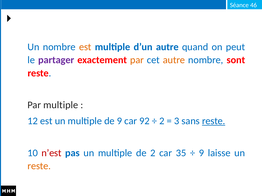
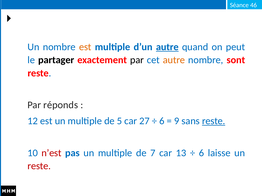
autre underline: none -> present (167, 47)
partager colour: purple -> black (56, 60)
par colour: orange -> black (137, 60)
Par multiple: multiple -> réponds (61, 105)
de 9: 9 -> 5 (120, 121)
92: 92 -> 27 (144, 121)
2: 2 -> 6 (162, 121)
3: 3 -> 9 (177, 121)
de 2: 2 -> 7 (153, 153)
35: 35 -> 13 (181, 153)
9: 9 -> 6 (202, 153)
reste colour: orange -> red (39, 166)
